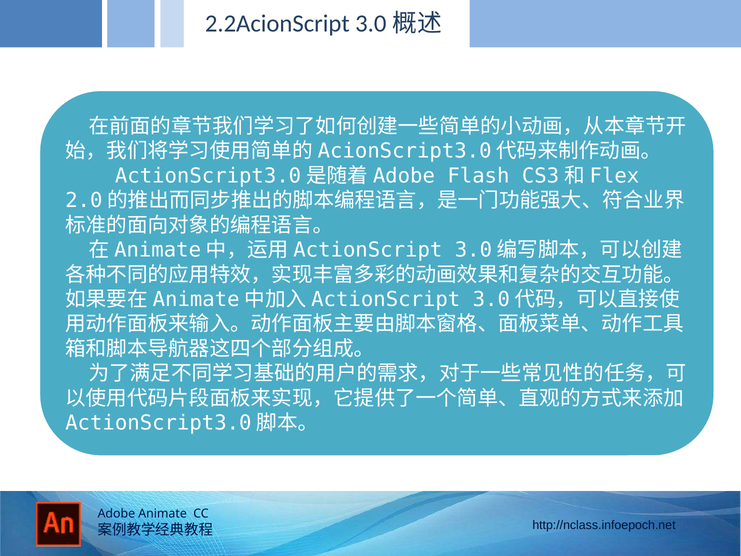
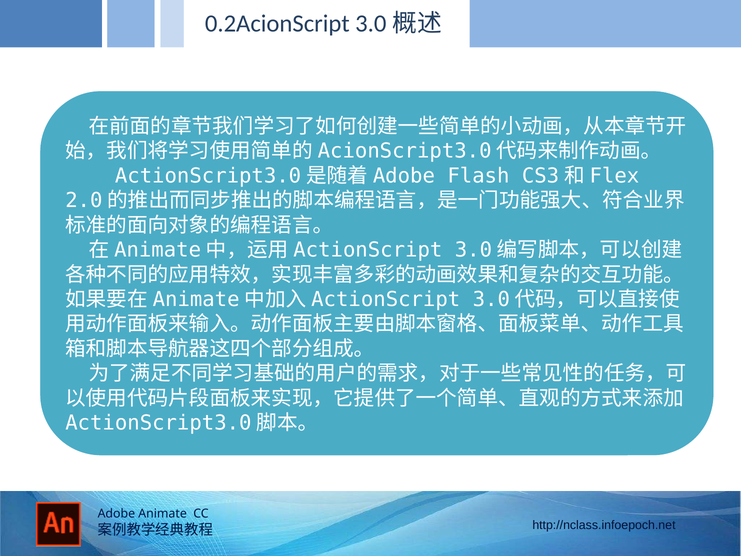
2.2AcionScript: 2.2AcionScript -> 0.2AcionScript (277, 24)
